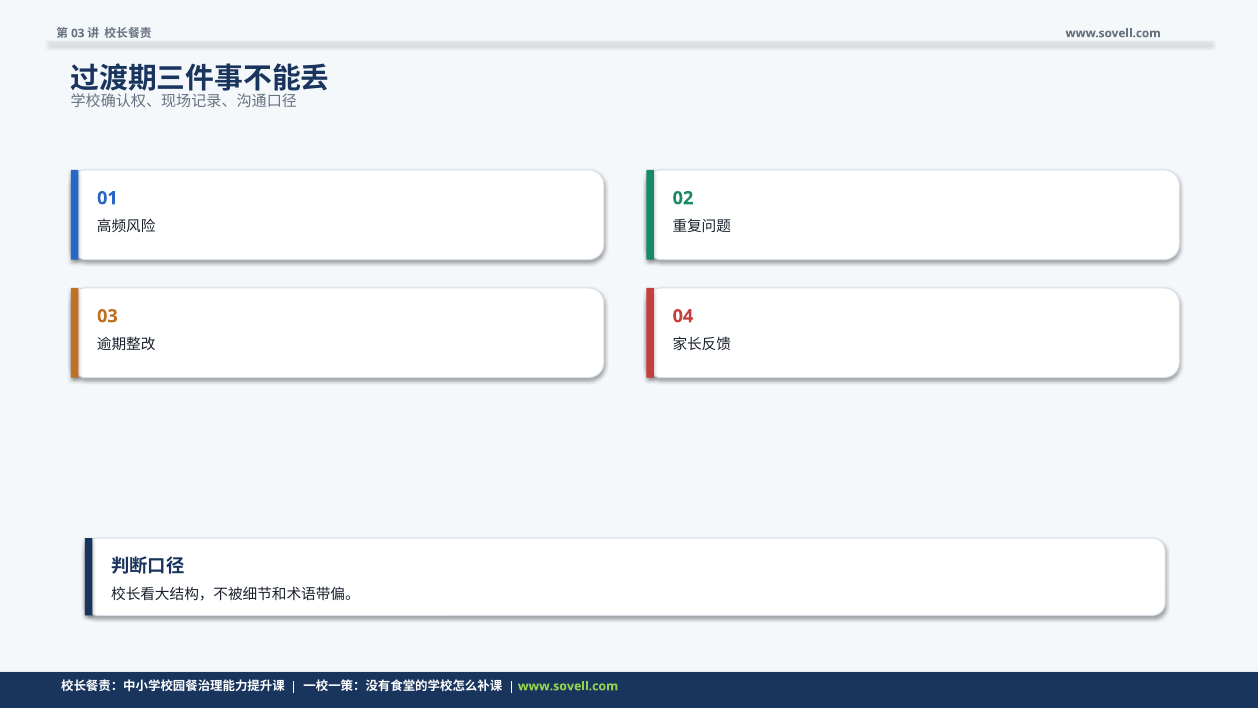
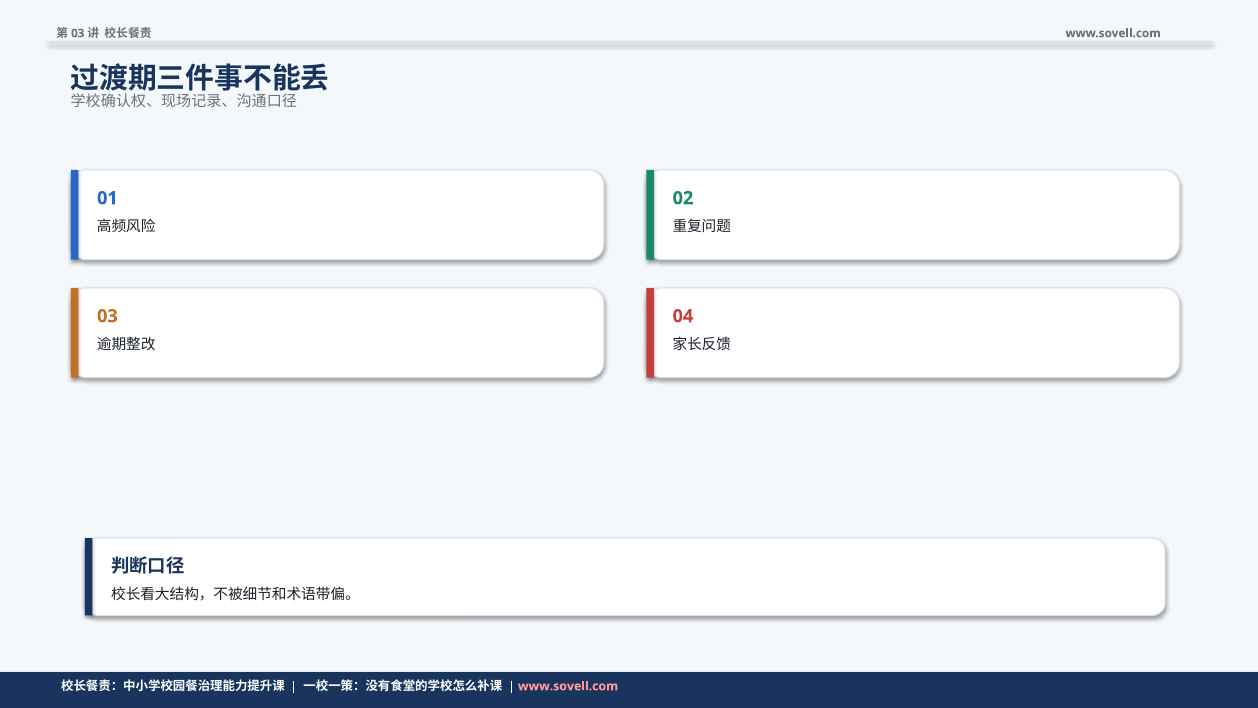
www.sovell.com colour: light green -> pink (568, 686)
